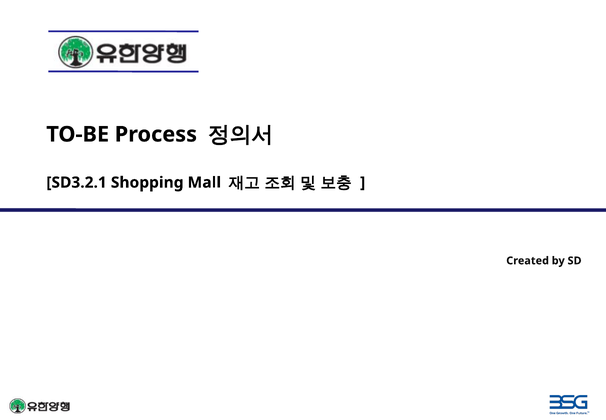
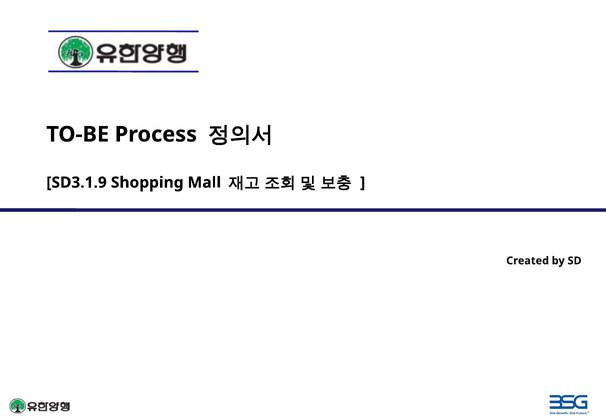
SD3.2.1: SD3.2.1 -> SD3.1.9 (77, 182)
